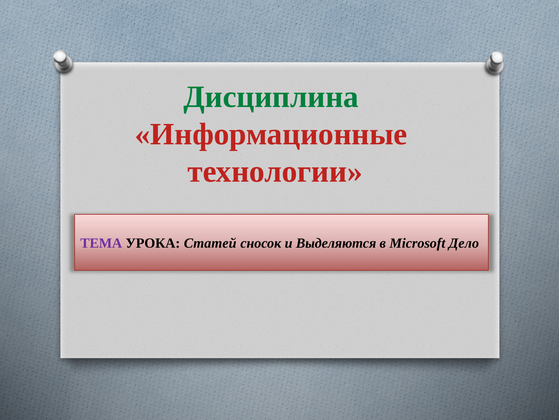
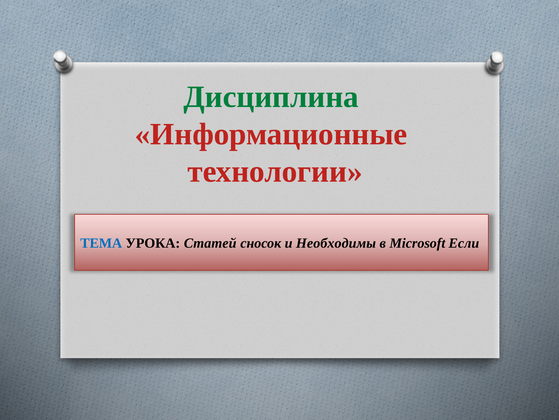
ТЕМА colour: purple -> blue (101, 243)
Выделяются: Выделяются -> Необходимы (336, 243)
Дело: Дело -> Если (464, 243)
